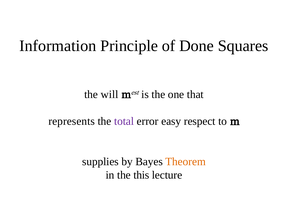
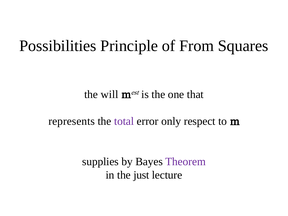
Information: Information -> Possibilities (58, 46)
Done: Done -> From (197, 46)
easy: easy -> only (171, 121)
Theorem colour: orange -> purple (186, 162)
this: this -> just (141, 175)
